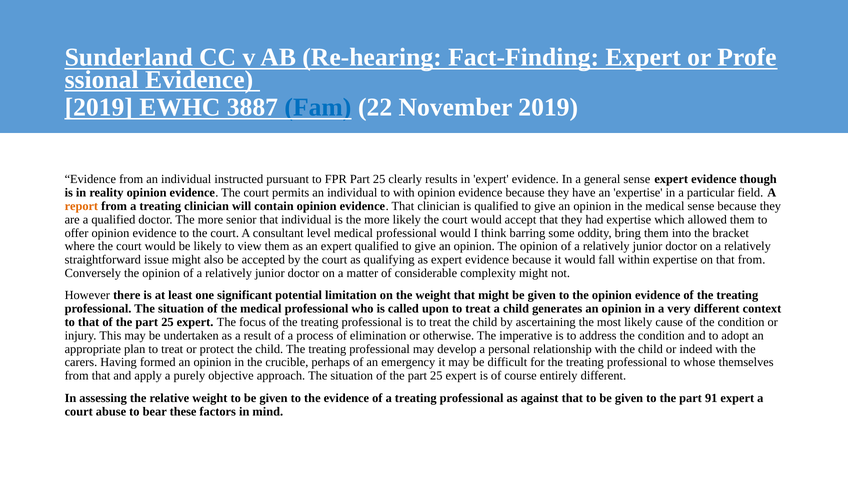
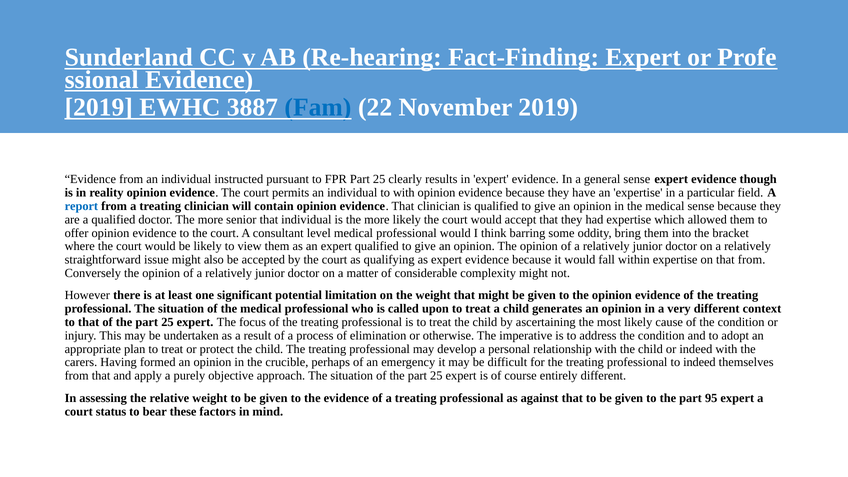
report colour: orange -> blue (81, 206)
to whose: whose -> indeed (699, 362)
91: 91 -> 95 (711, 398)
abuse: abuse -> status (111, 411)
